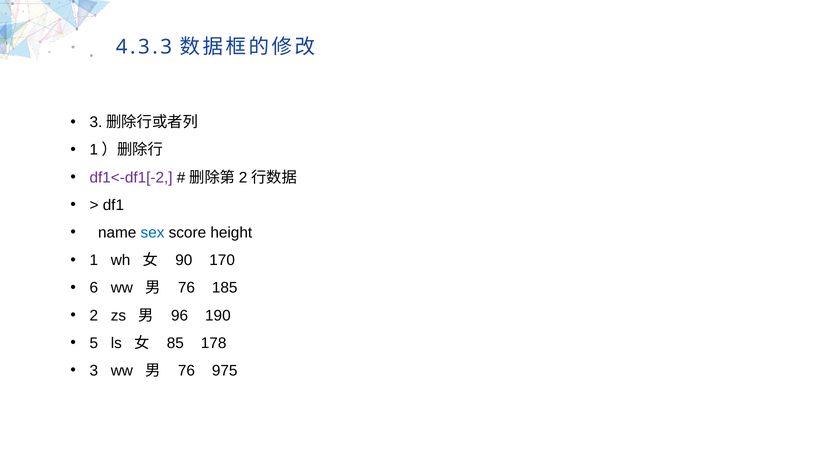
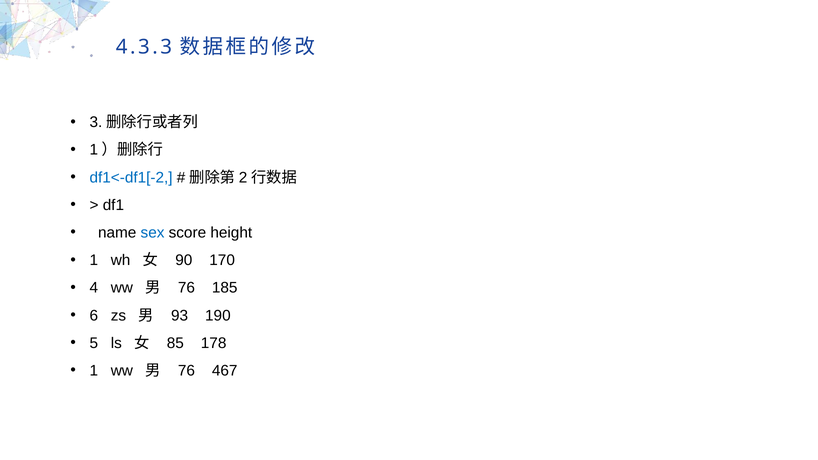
df1<-df1[-2 colour: purple -> blue (131, 178)
6: 6 -> 4 (94, 288)
2: 2 -> 6 (94, 316)
96: 96 -> 93 (180, 316)
3: 3 -> 1 (94, 371)
975: 975 -> 467 (225, 371)
